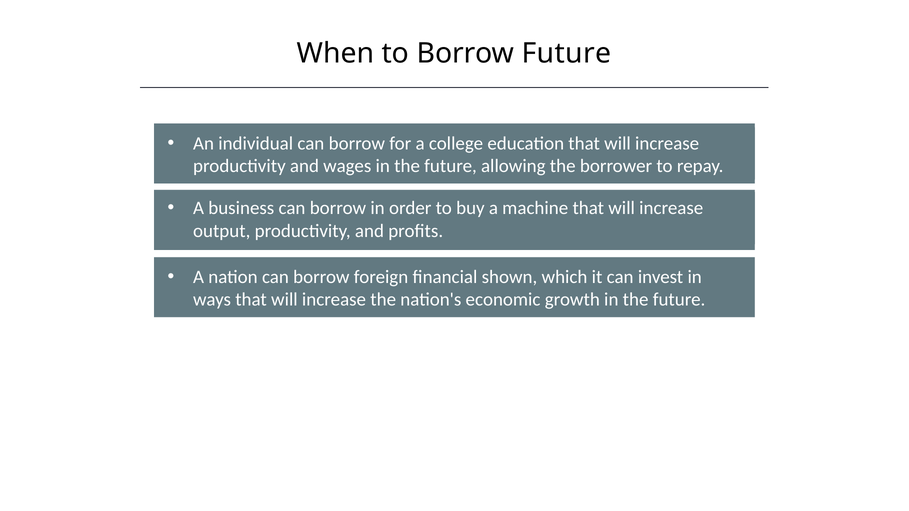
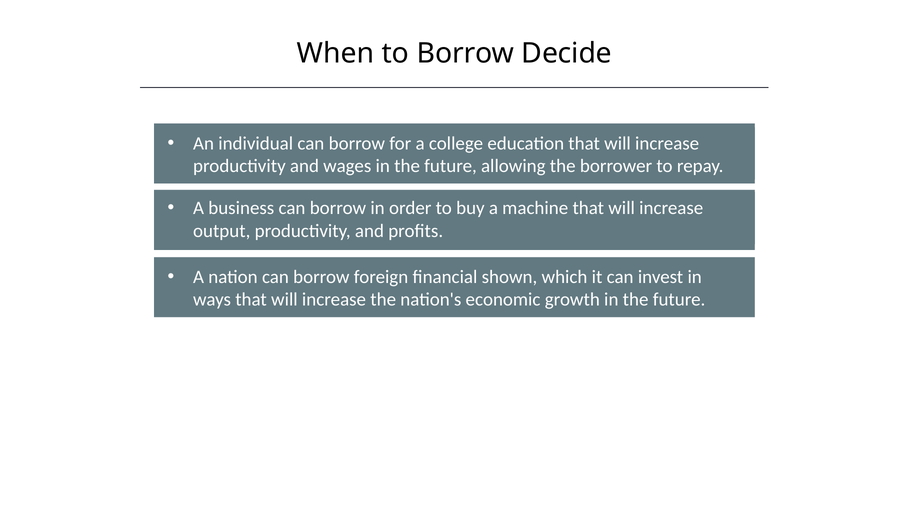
Borrow Future: Future -> Decide (567, 53)
